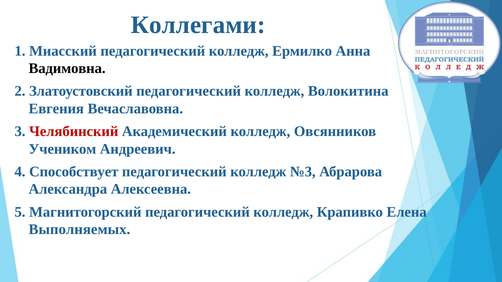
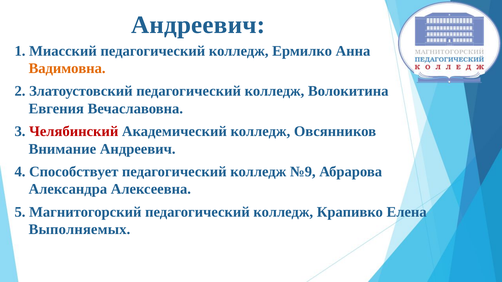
Коллегами: Коллегами -> Андреевич (198, 25)
Вадимовна colour: black -> orange (67, 68)
Учеником: Учеником -> Внимание (62, 149)
№3: №3 -> №9 (303, 172)
